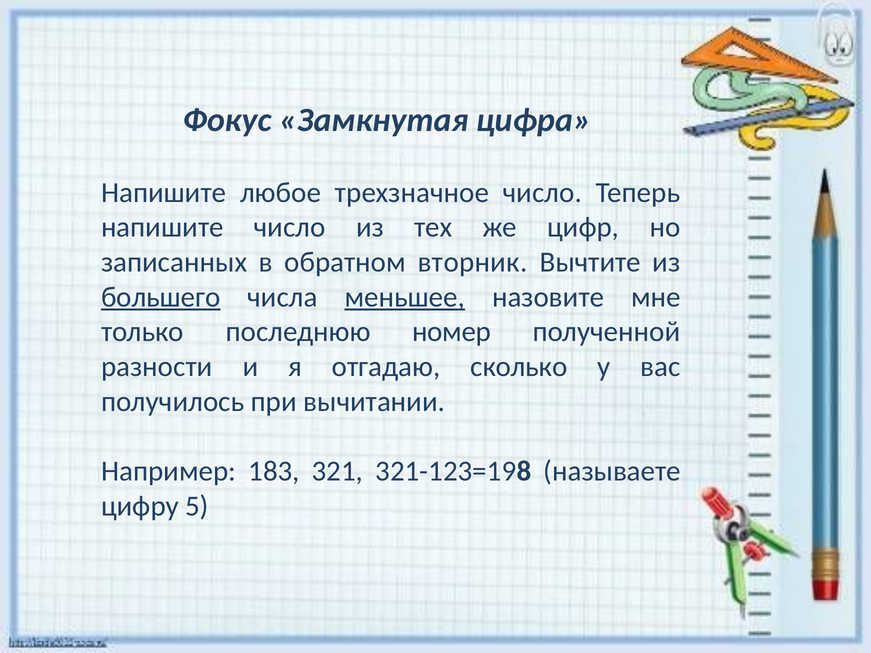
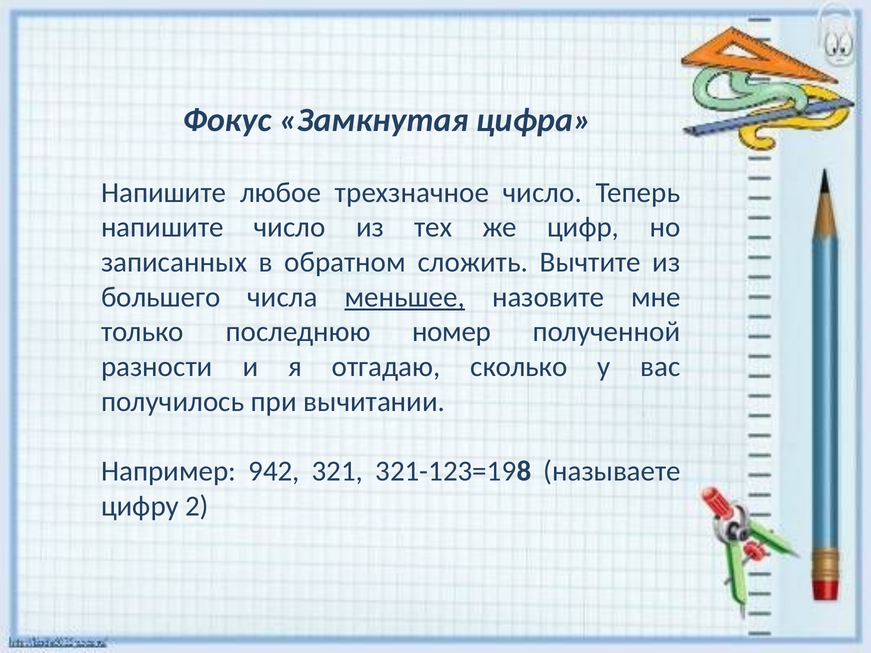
вторник: вторник -> сложить (473, 262)
большего underline: present -> none (161, 297)
183: 183 -> 942 (274, 471)
5: 5 -> 2 (197, 506)
